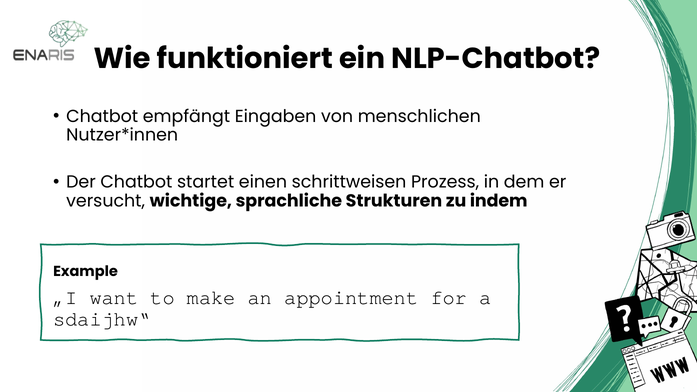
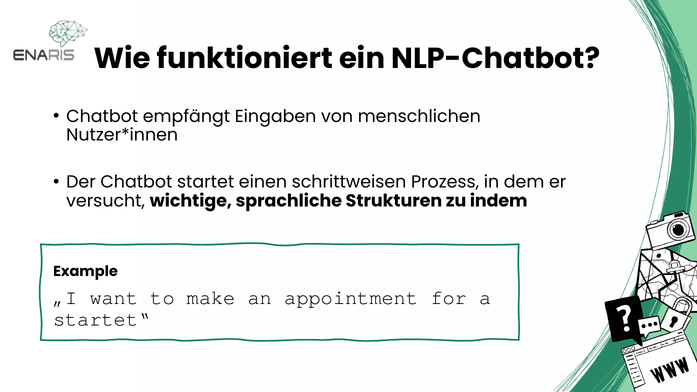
sdaijhw“: sdaijhw“ -> startet“ (102, 319)
